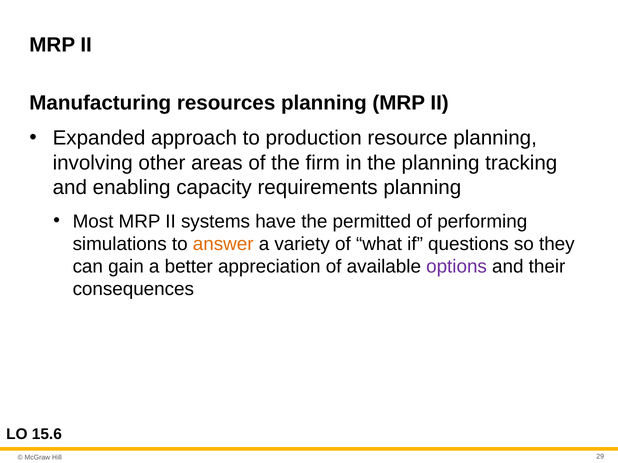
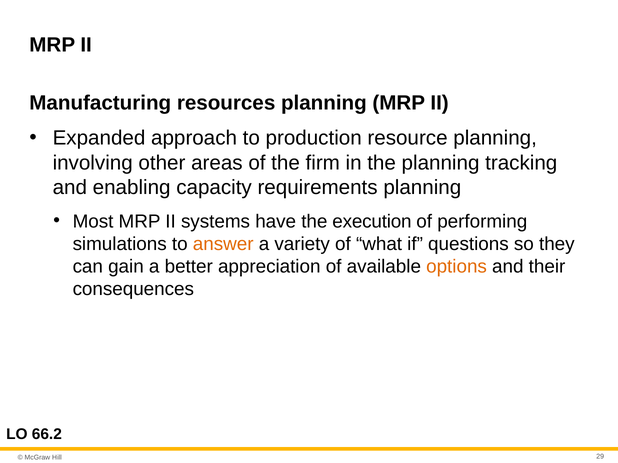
permitted: permitted -> execution (372, 222)
options colour: purple -> orange (457, 267)
15.6: 15.6 -> 66.2 (47, 435)
